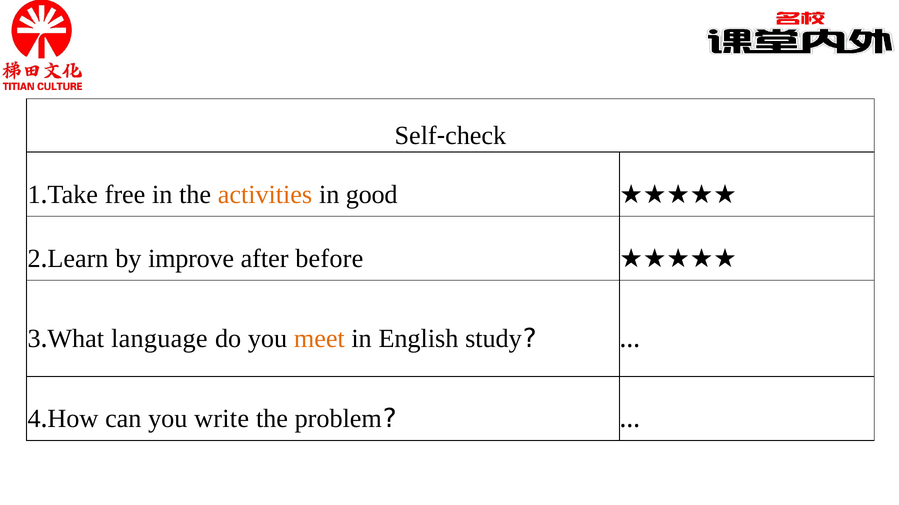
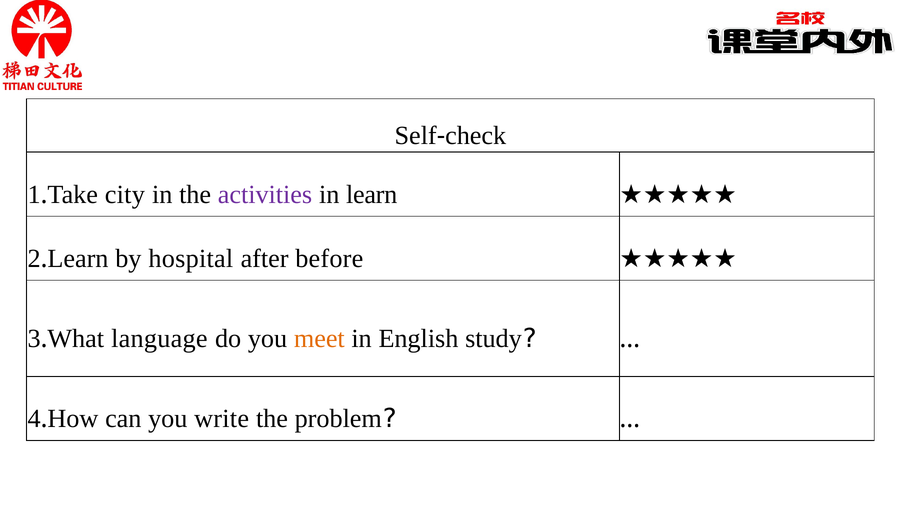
free: free -> city (125, 195)
activities colour: orange -> purple (265, 195)
in good: good -> learn (372, 195)
improve: improve -> hospital (191, 259)
